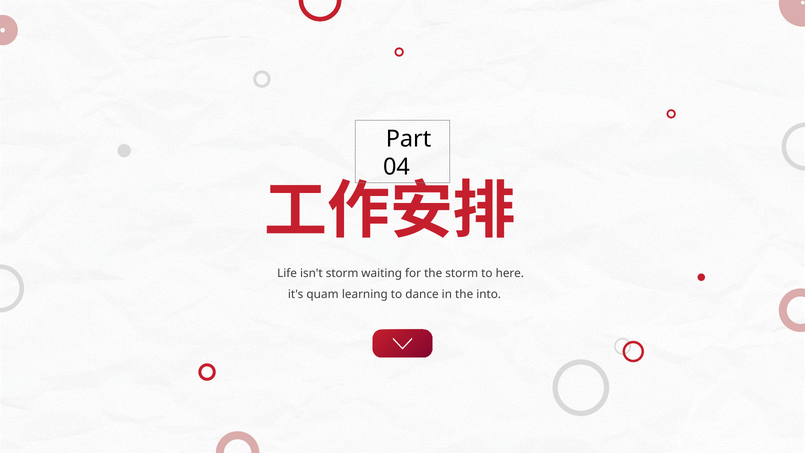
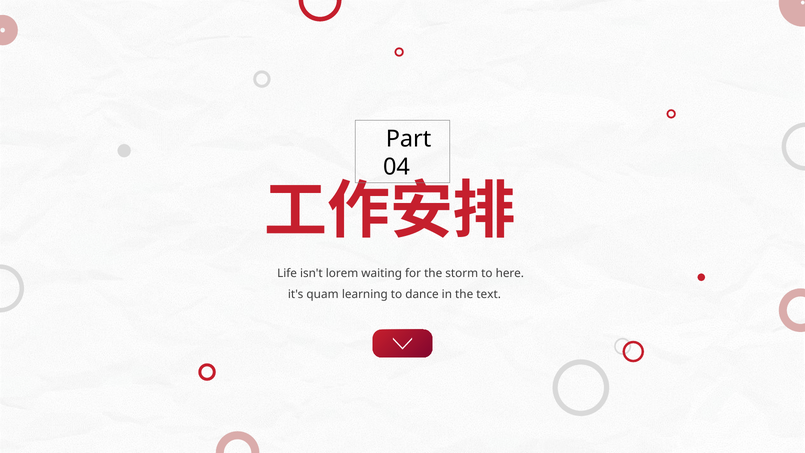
isn't storm: storm -> lorem (342, 273)
into: into -> text (489, 294)
